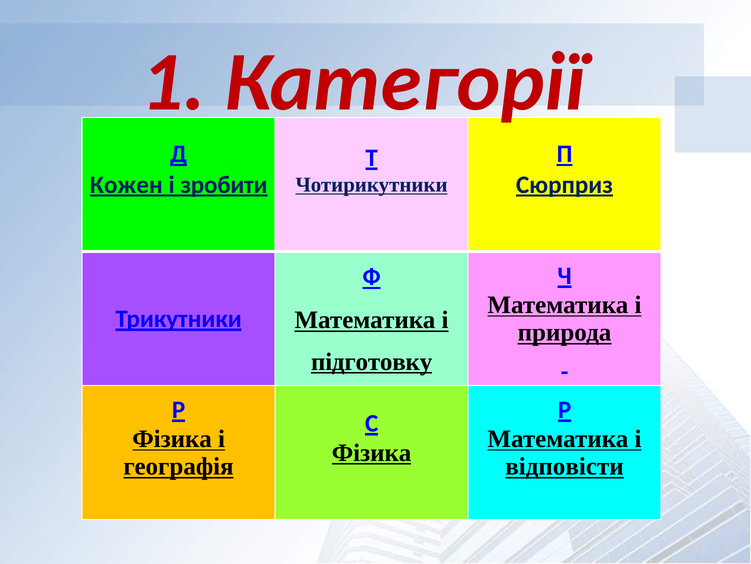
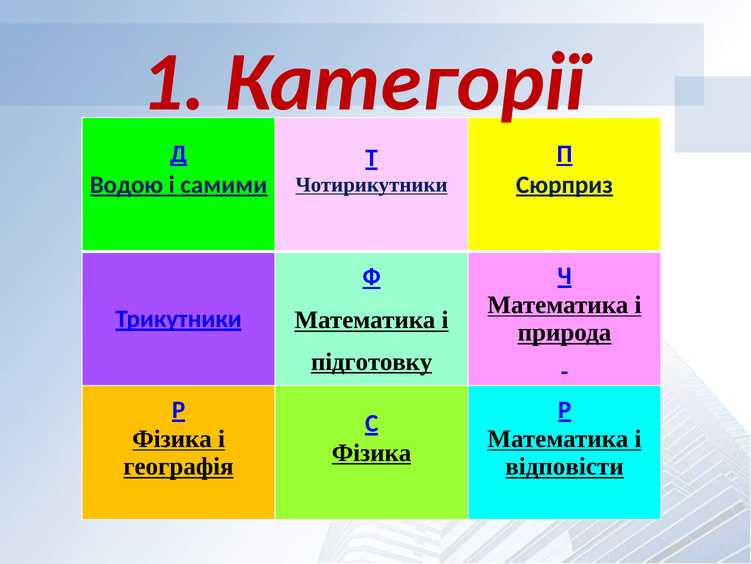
Кожен: Кожен -> Водою (126, 185)
зробити: зробити -> самими (224, 185)
